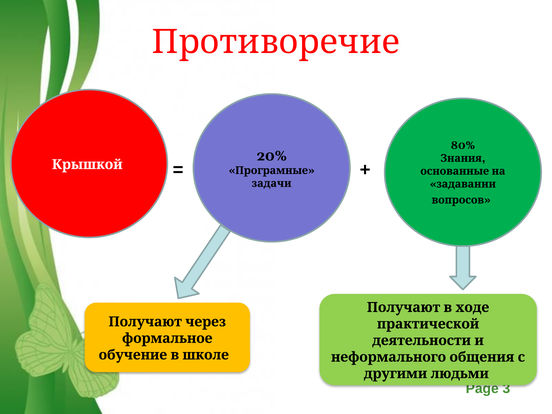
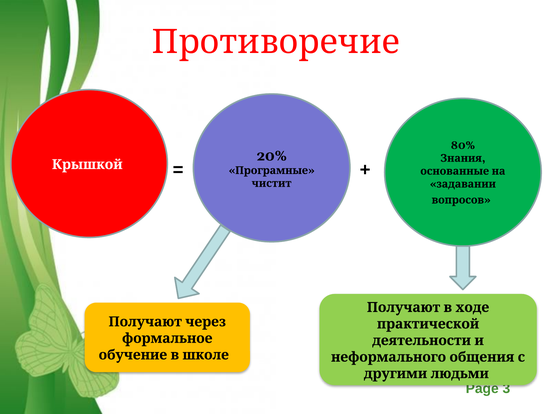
задачи: задачи -> чистит (272, 183)
